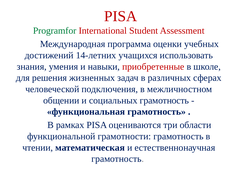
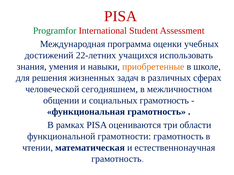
14-летних: 14-летних -> 22-летних (96, 55)
приобретенные colour: red -> orange (153, 67)
подключения: подключения -> сегодняшнем (110, 89)
